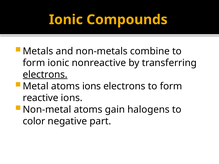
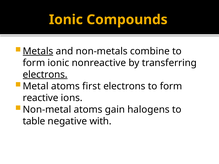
Metals underline: none -> present (38, 51)
atoms ions: ions -> first (91, 86)
color: color -> table (34, 121)
part: part -> with (100, 121)
